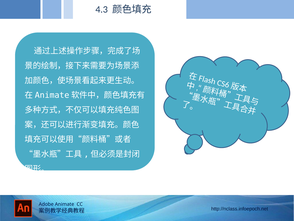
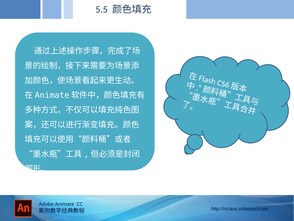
4.3: 4.3 -> 5.5 (102, 10)
